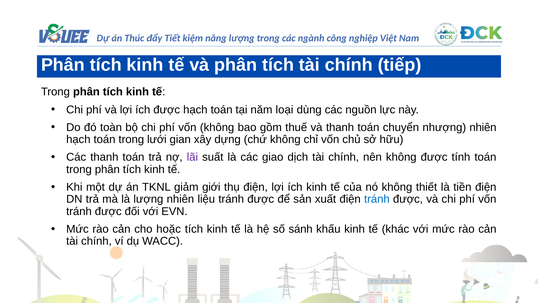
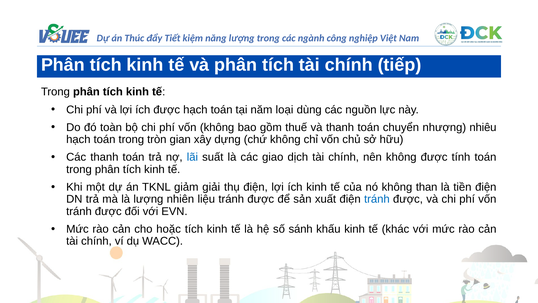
nhượng nhiên: nhiên -> nhiêu (483, 127)
lưới: lưới -> tròn (157, 139)
lãi colour: purple -> blue (192, 157)
giới: giới -> giải (211, 187)
thiết: thiết -> than (427, 187)
